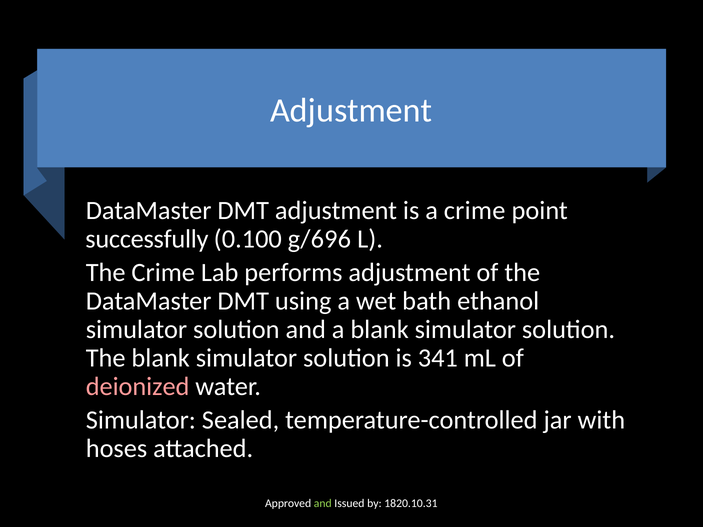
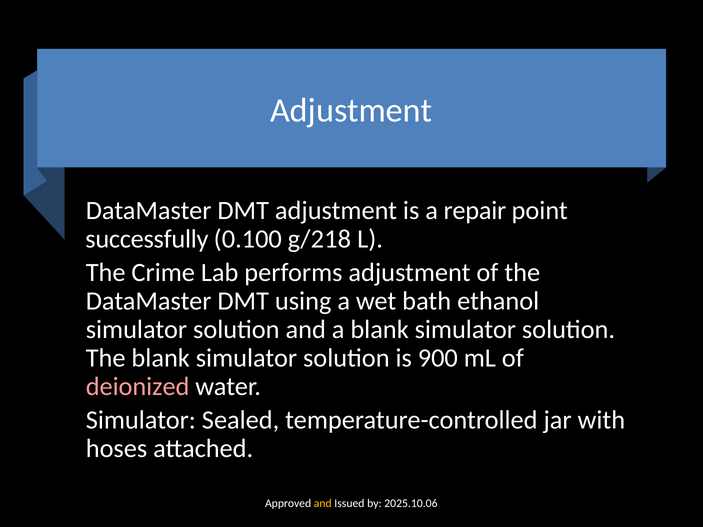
a crime: crime -> repair (475, 211)
g/696: g/696 -> g/218 (319, 239)
341: 341 -> 900 (438, 358)
and colour: light green -> yellow (323, 504)
1820.10.31: 1820.10.31 -> 2025.10.06 (411, 504)
